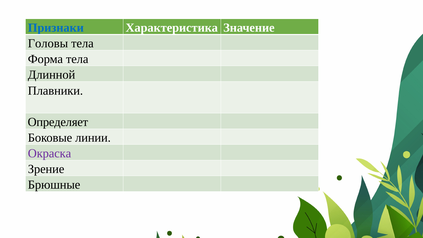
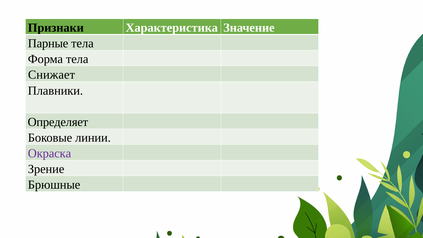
Признаки colour: blue -> black (56, 28)
Головы: Головы -> Парные (48, 43)
Длинной: Длинной -> Снижает (52, 75)
